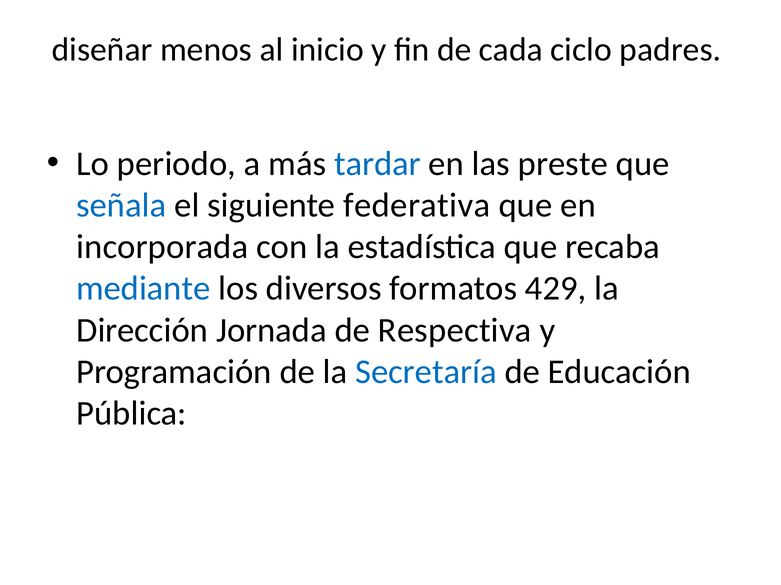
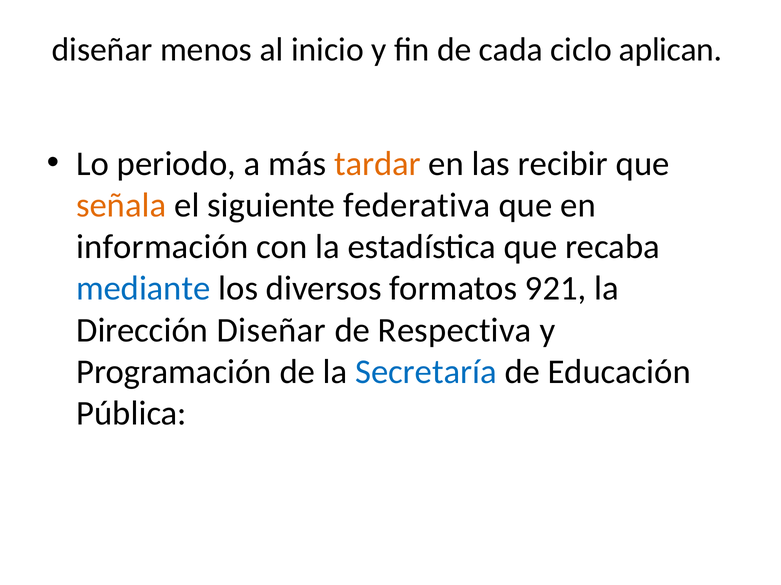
padres: padres -> aplican (671, 50)
tardar colour: blue -> orange (377, 164)
preste: preste -> recibir (563, 164)
señala colour: blue -> orange (121, 206)
incorporada: incorporada -> información (162, 247)
429: 429 -> 921 (556, 289)
Dirección Jornada: Jornada -> Diseñar (271, 330)
